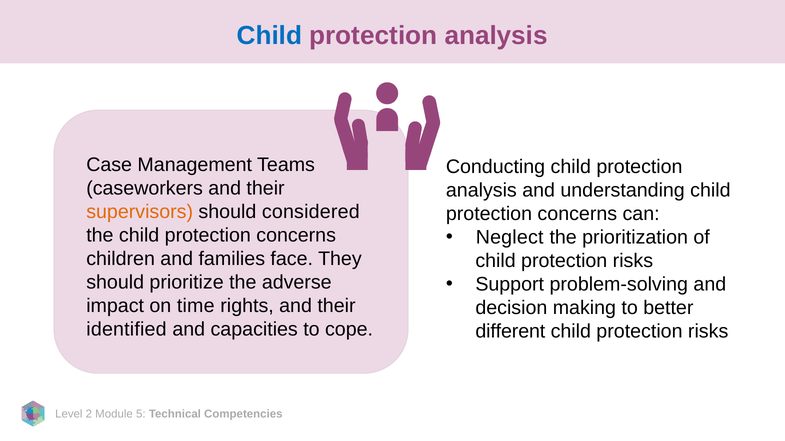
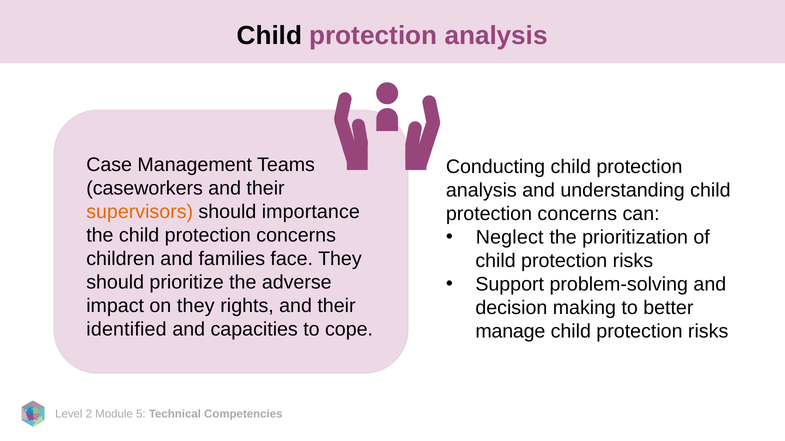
Child colour: blue -> black (269, 36)
considered: considered -> importance (311, 212)
on time: time -> they (196, 306)
different: different -> manage (510, 332)
